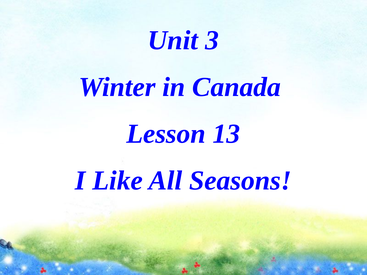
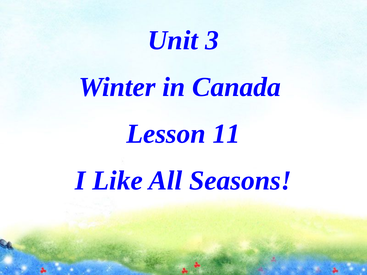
13: 13 -> 11 (226, 134)
